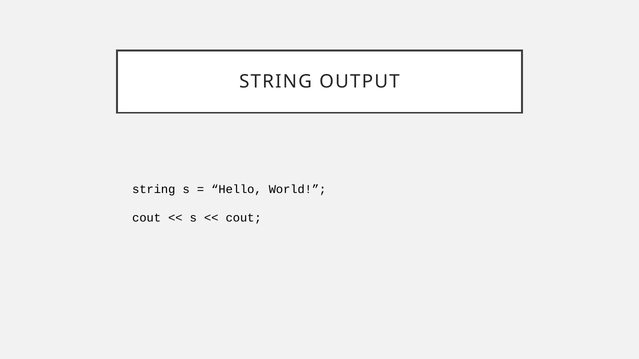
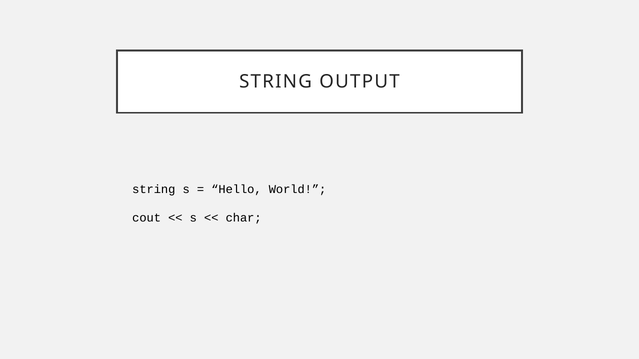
cout: cout -> char (244, 218)
